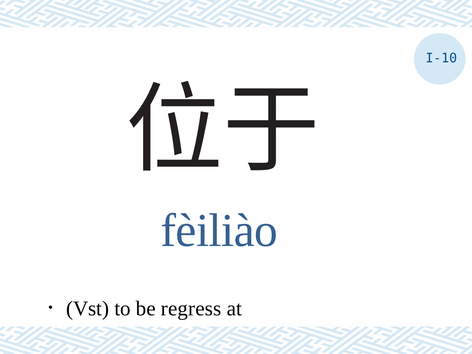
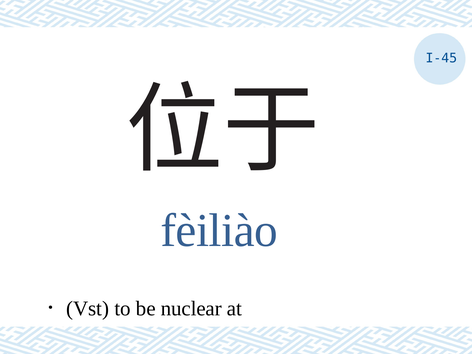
I-10: I-10 -> I-45 (441, 58)
regress: regress -> nuclear (191, 309)
